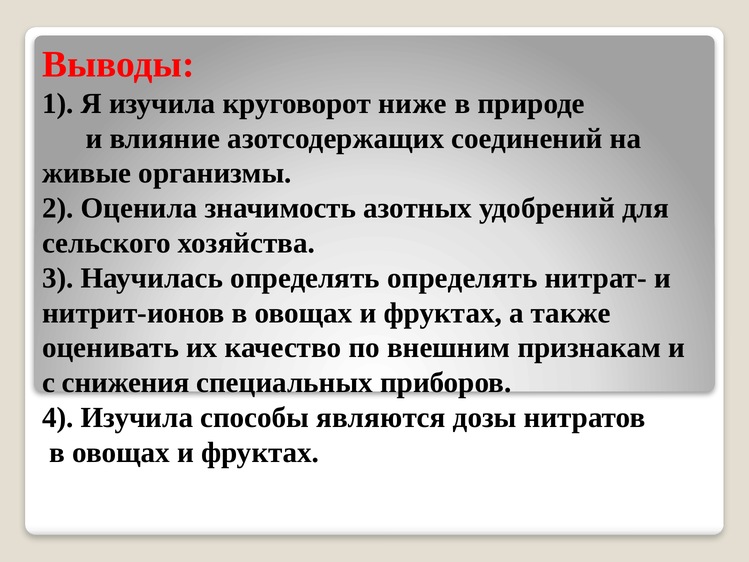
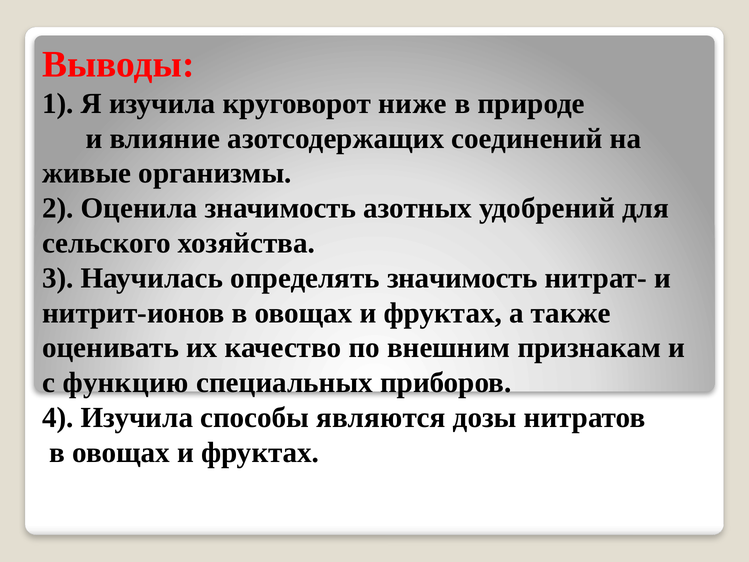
определять определять: определять -> значимость (462, 278)
снижения: снижения -> функцию (126, 383)
